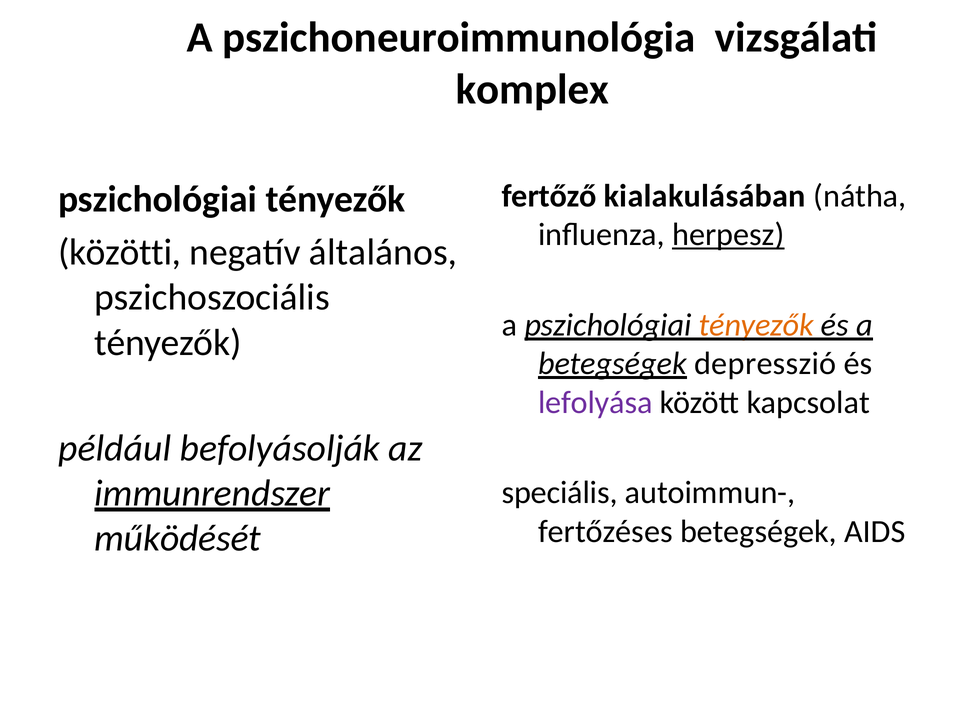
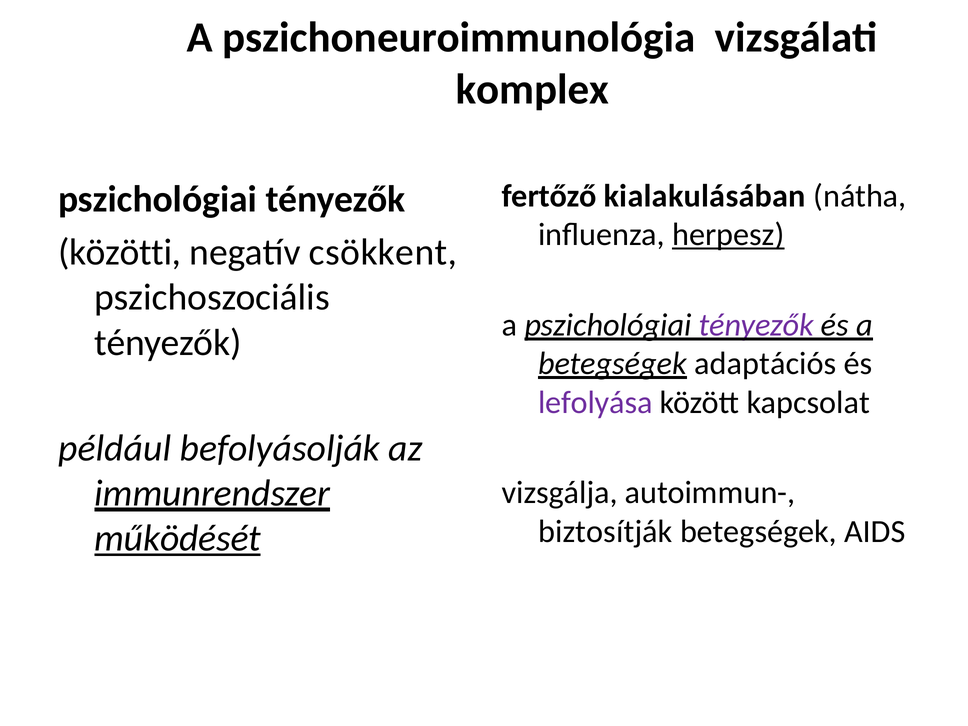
általános: általános -> csökkent (383, 252)
tényezők colour: orange -> purple (756, 325)
depresszió: depresszió -> adaptációs (765, 364)
speciális: speciális -> vizsgálja (560, 493)
fertőzéses: fertőzéses -> biztosítják (605, 531)
működését underline: none -> present (178, 538)
